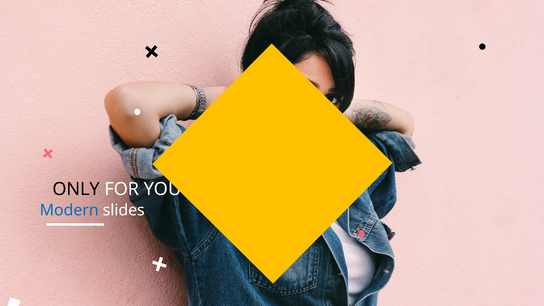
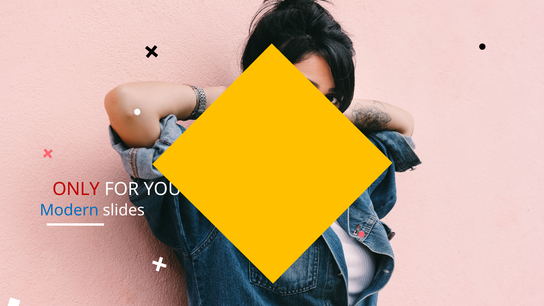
ONLY colour: black -> red (76, 189)
